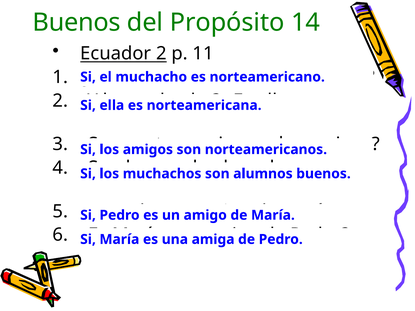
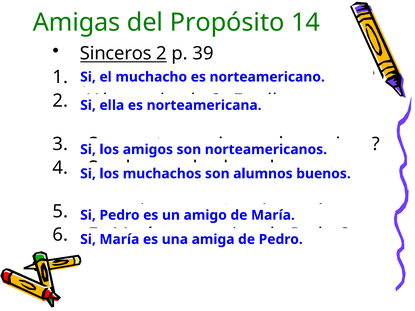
Buenos: Buenos -> Amigas (77, 23)
Ecuador: Ecuador -> Sinceros (116, 53)
11: 11 -> 39 (203, 53)
